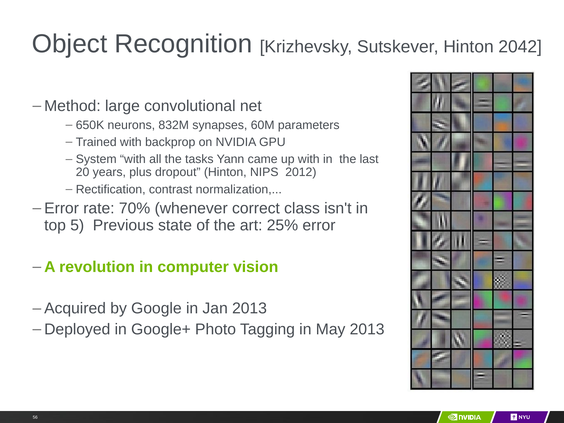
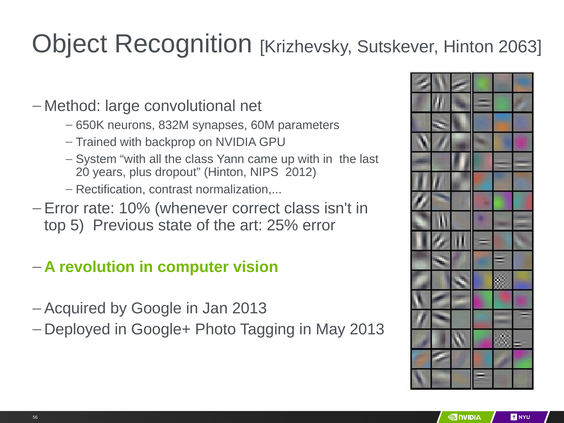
2042: 2042 -> 2063 (520, 47)
the tasks: tasks -> class (199, 159)
70%: 70% -> 10% (135, 208)
